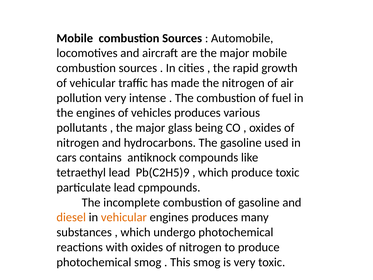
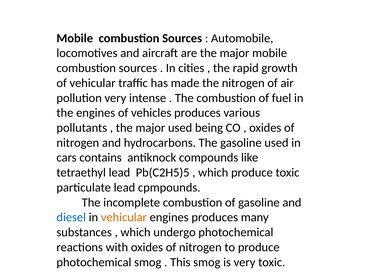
major glass: glass -> used (180, 128)
Pb(C2H5)9: Pb(C2H5)9 -> Pb(C2H5)5 (163, 172)
diesel colour: orange -> blue (71, 217)
